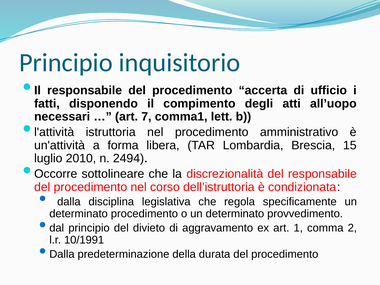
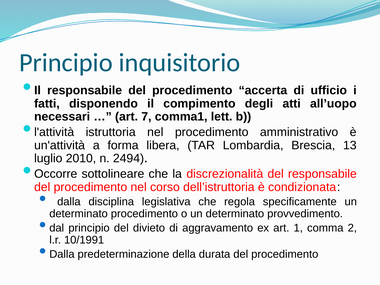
15: 15 -> 13 (350, 145)
